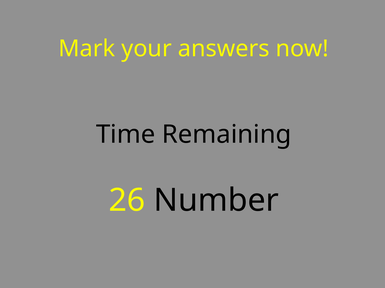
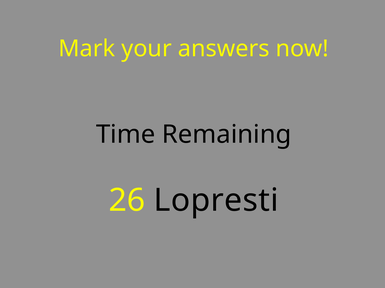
Number: Number -> Lopresti (216, 201)
